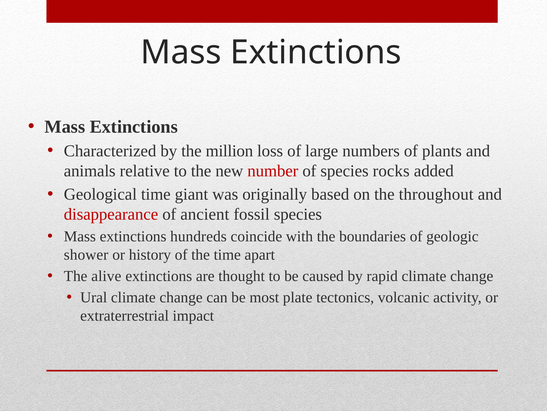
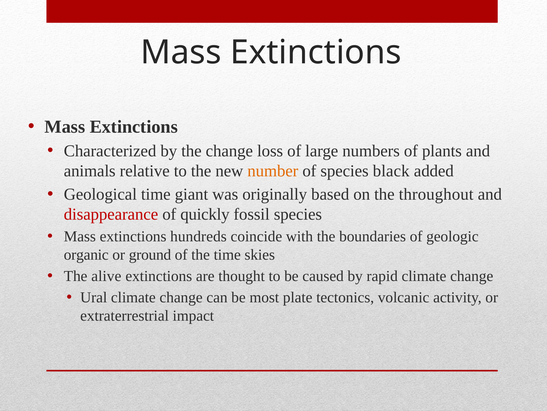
the million: million -> change (229, 151)
number colour: red -> orange (273, 171)
rocks: rocks -> black (391, 171)
ancient: ancient -> quickly (205, 214)
shower: shower -> organic (86, 254)
history: history -> ground (150, 254)
apart: apart -> skies (260, 254)
